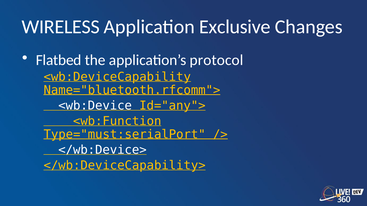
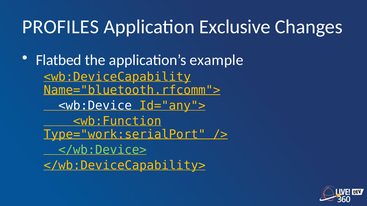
WIRELESS: WIRELESS -> PROFILES (61, 27)
protocol: protocol -> example (217, 60)
Type="must:serialPort: Type="must:serialPort -> Type="work:serialPort (125, 135)
</wb:Device> colour: white -> light green (102, 150)
